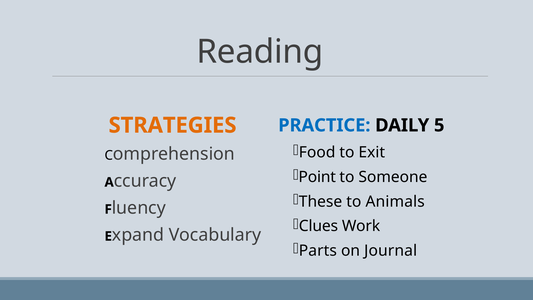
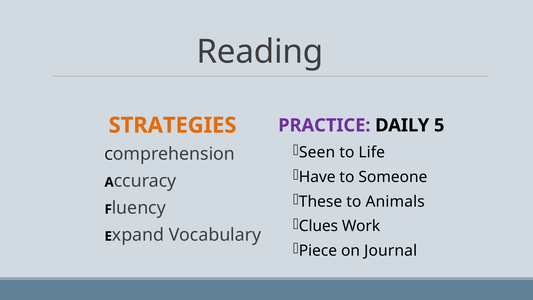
PRACTICE colour: blue -> purple (324, 125)
Food: Food -> Seen (317, 152)
Exit: Exit -> Life (372, 152)
Point: Point -> Have (317, 177)
Parts: Parts -> Piece (318, 251)
